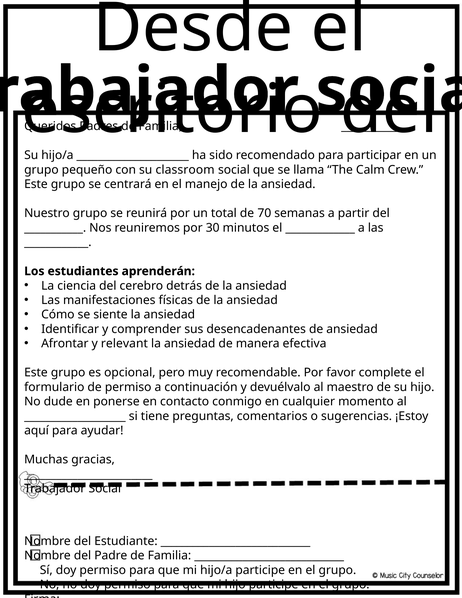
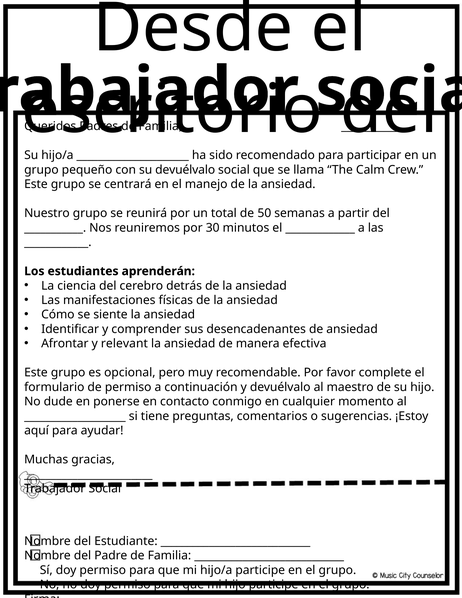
su classroom: classroom -> devuélvalo (185, 170)
70: 70 -> 50 (264, 213)
